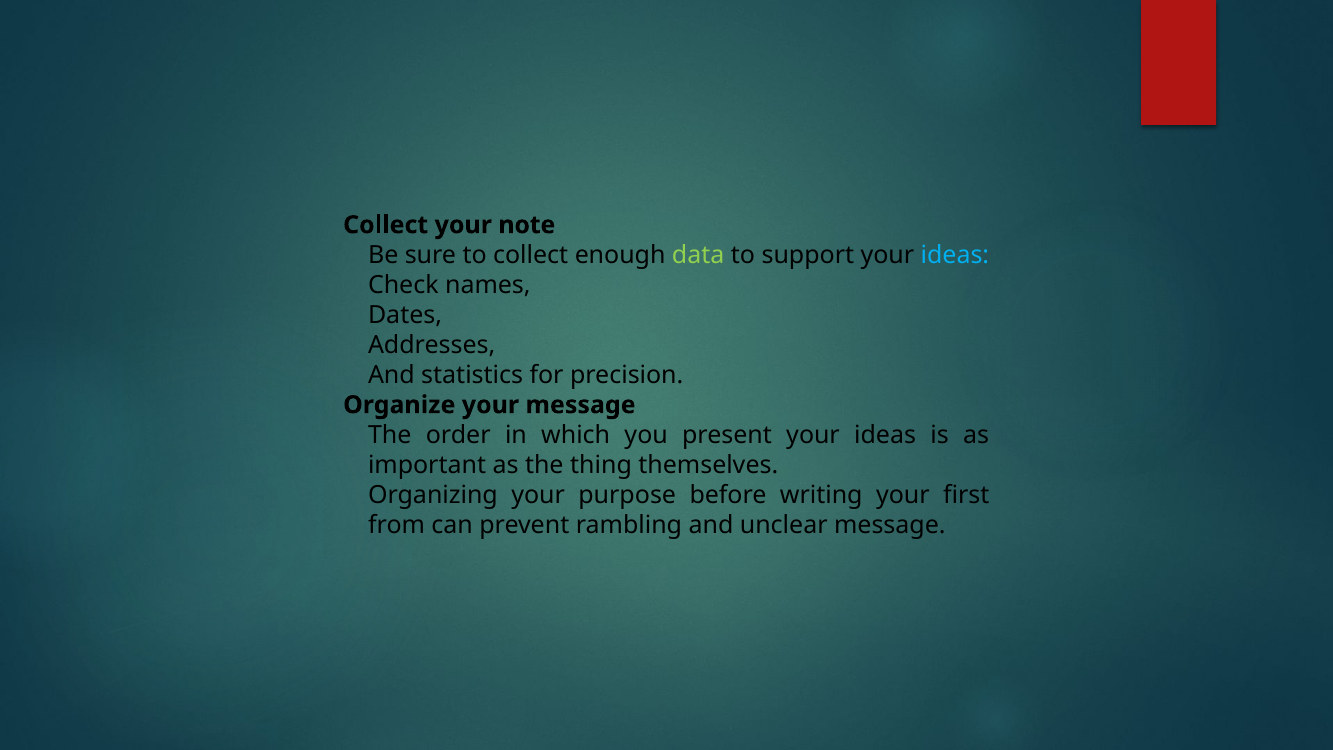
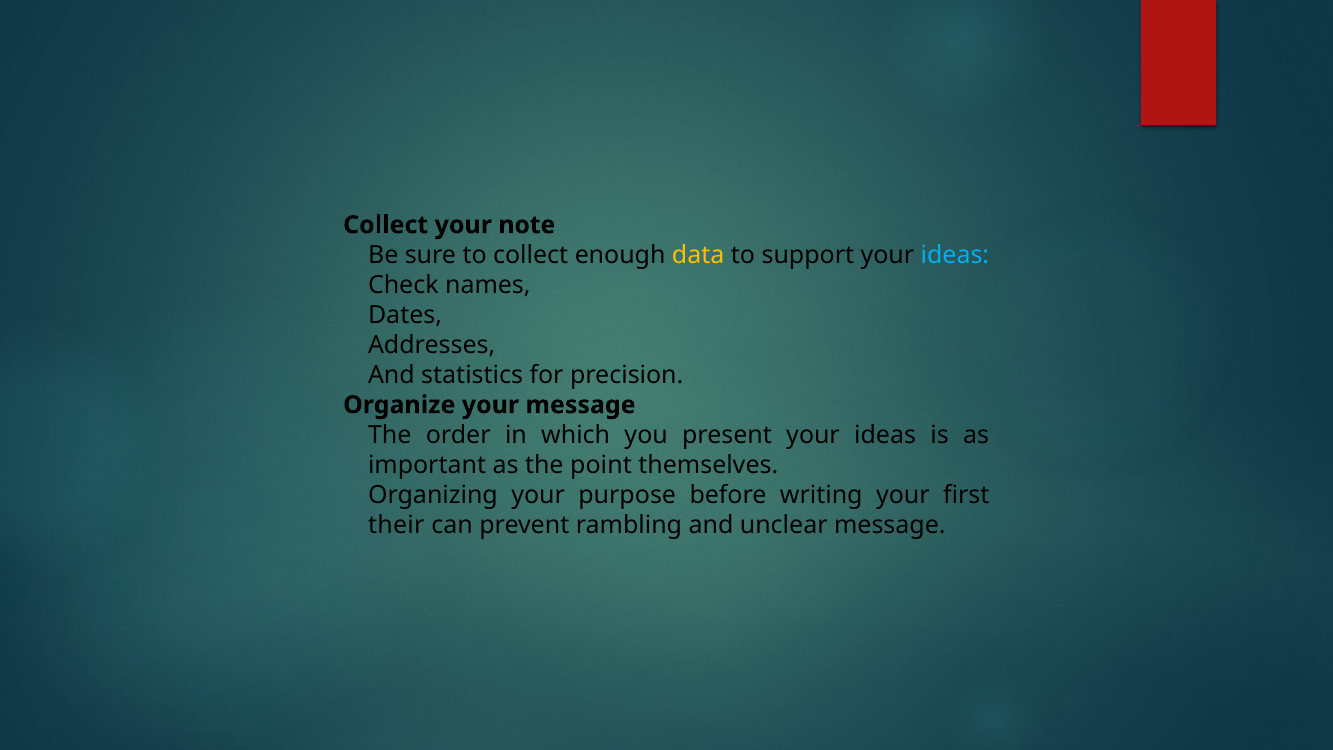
data colour: light green -> yellow (698, 255)
thing: thing -> point (601, 465)
from: from -> their (396, 525)
